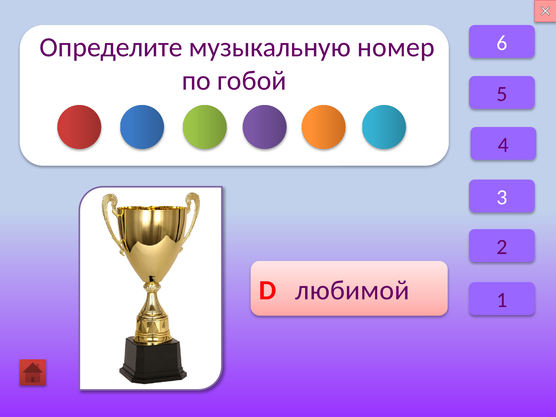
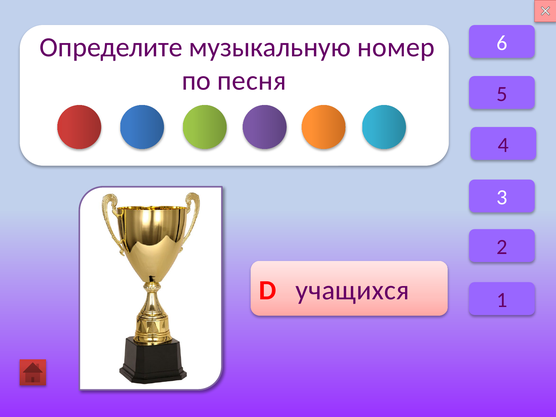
гобой: гобой -> песня (252, 81)
любимой: любимой -> учащихся (352, 290)
